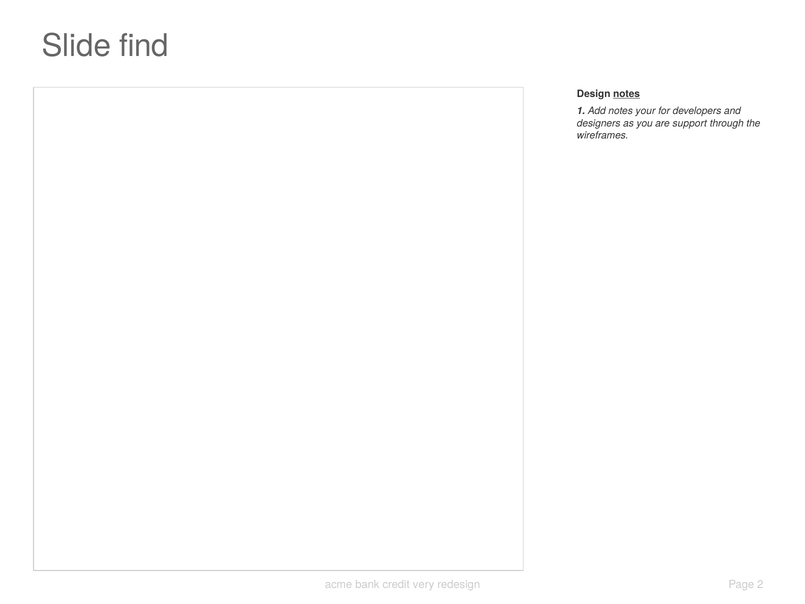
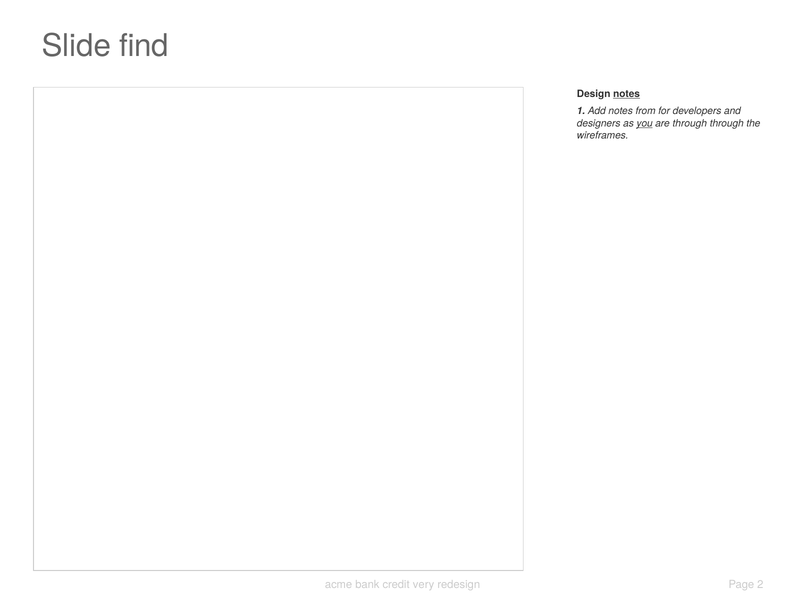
your: your -> from (646, 111)
you underline: none -> present (645, 123)
are support: support -> through (690, 123)
